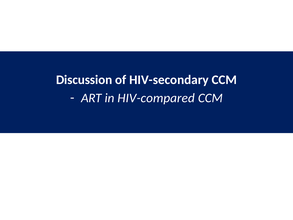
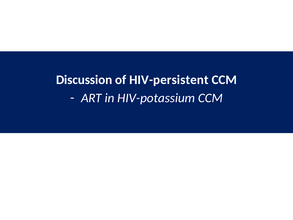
HIV-secondary: HIV-secondary -> HIV-persistent (169, 80)
HIV-compared: HIV-compared -> HIV-potassium (156, 98)
